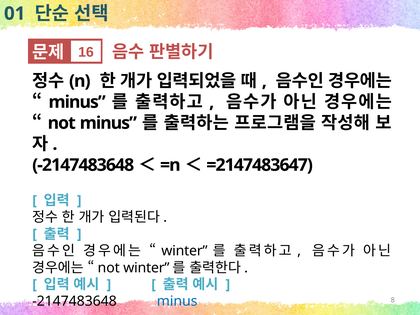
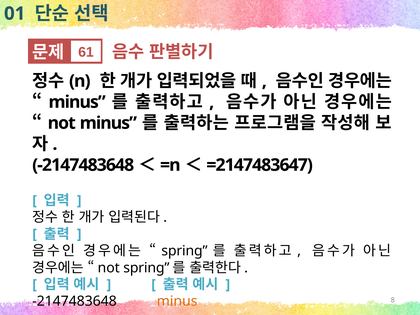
16: 16 -> 61 (86, 52)
winter: winter -> spring (184, 251)
not winter: winter -> spring (146, 268)
minus colour: blue -> orange (177, 301)
